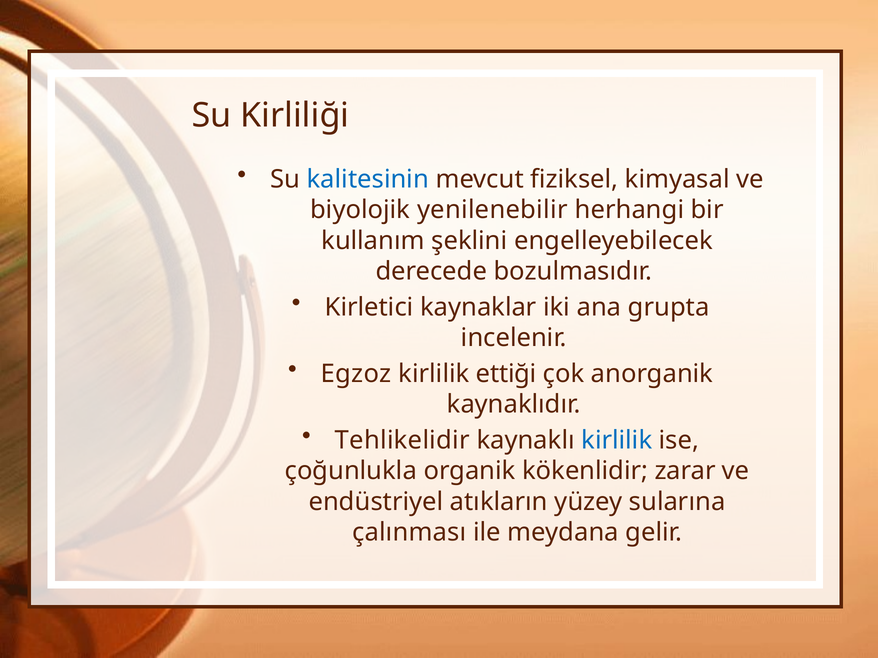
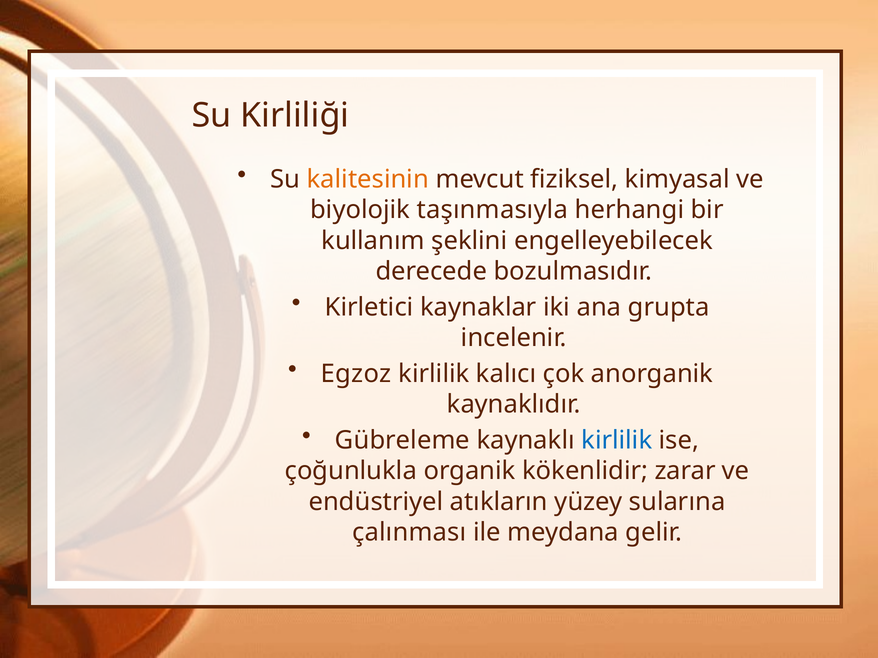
kalitesinin colour: blue -> orange (368, 179)
yenilenebilir: yenilenebilir -> taşınmasıyla (492, 210)
ettiği: ettiği -> kalıcı (506, 374)
Tehlikelidir: Tehlikelidir -> Gübreleme (402, 441)
